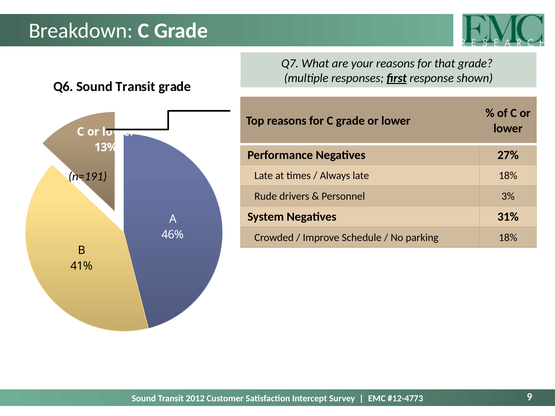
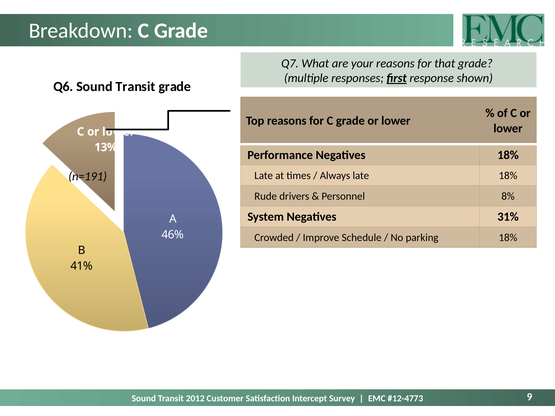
Negatives 27%: 27% -> 18% (508, 155)
3%: 3% -> 8% (508, 196)
